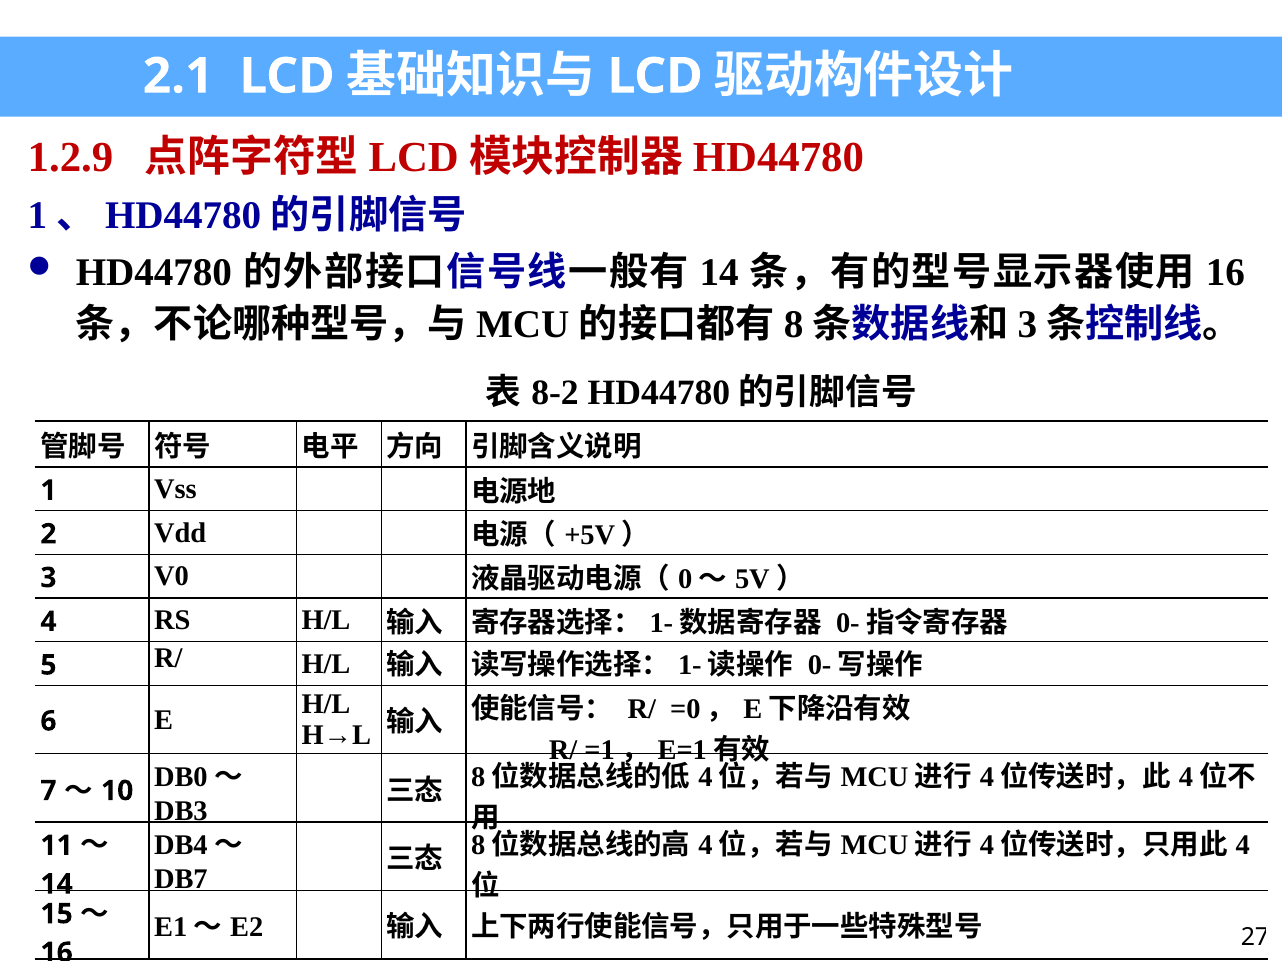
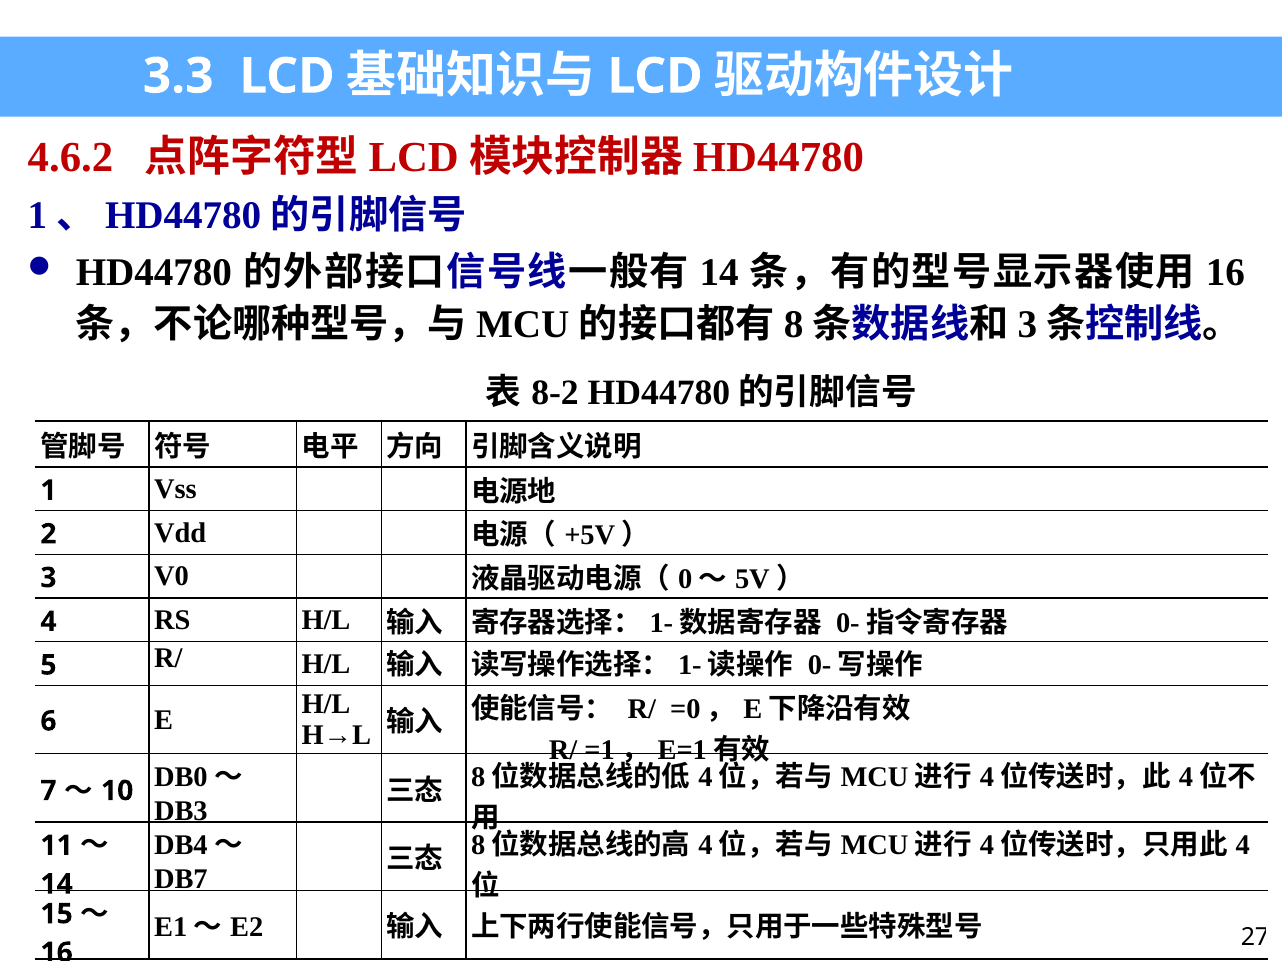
2.1: 2.1 -> 3.3 (178, 76)
1.2.9: 1.2.9 -> 4.6.2 (70, 157)
